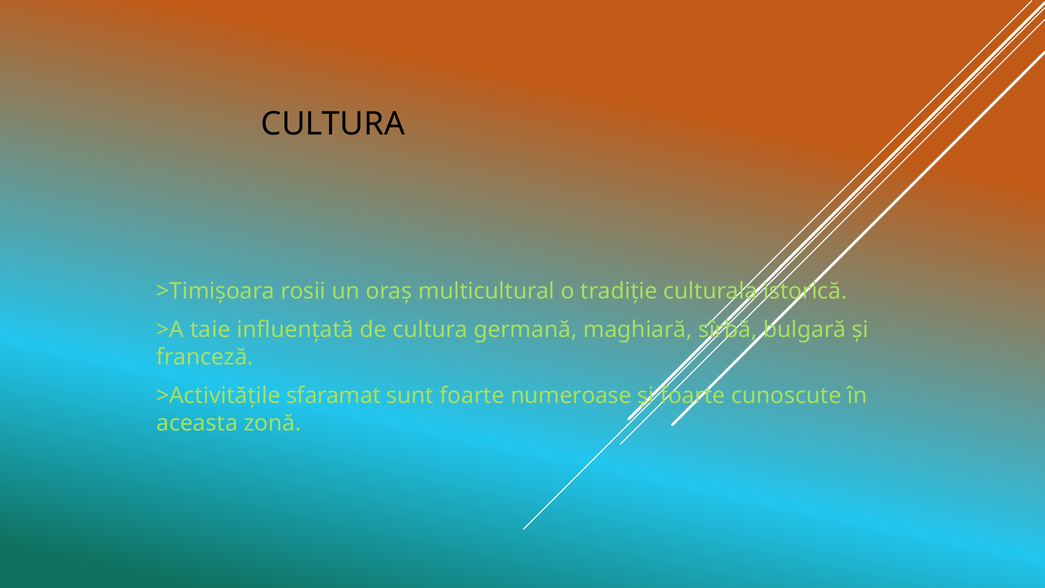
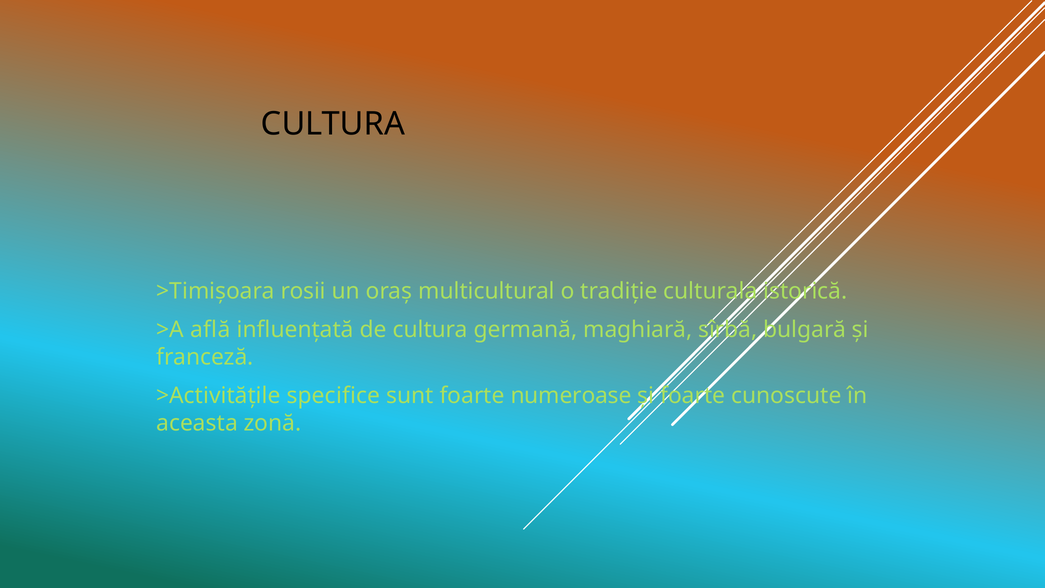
taie: taie -> află (210, 330)
sfaramat: sfaramat -> specifice (333, 396)
